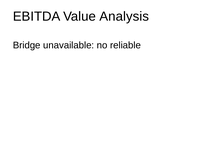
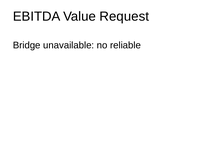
Analysis: Analysis -> Request (124, 16)
